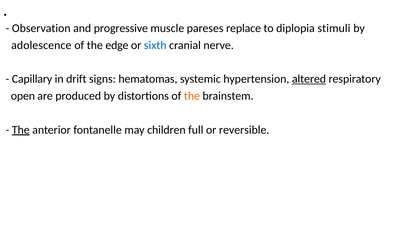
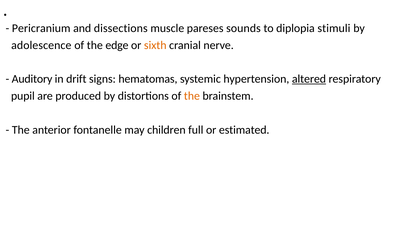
Observation: Observation -> Pericranium (41, 28)
progressive: progressive -> dissections (121, 28)
replace: replace -> sounds (243, 28)
sixth colour: blue -> orange (155, 45)
Capillary: Capillary -> Auditory (32, 79)
open: open -> pupil (23, 96)
The underline: present -> none (21, 130)
reversible: reversible -> estimated (244, 130)
